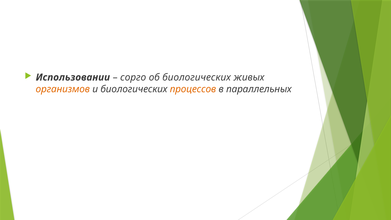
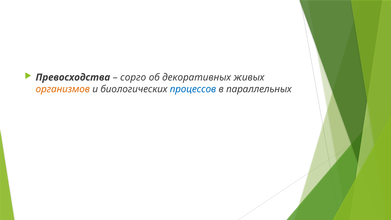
Использовании: Использовании -> Превосходства (73, 77)
об биологических: биологических -> декоративных (197, 77)
процессов colour: orange -> blue (193, 89)
